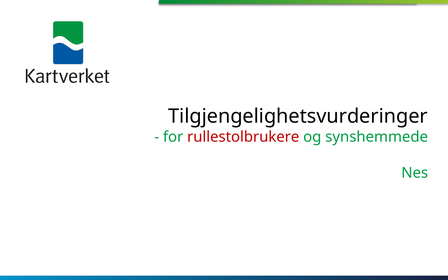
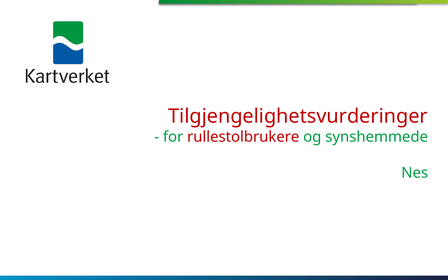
Tilgjengelighetsvurderinger colour: black -> red (298, 116)
